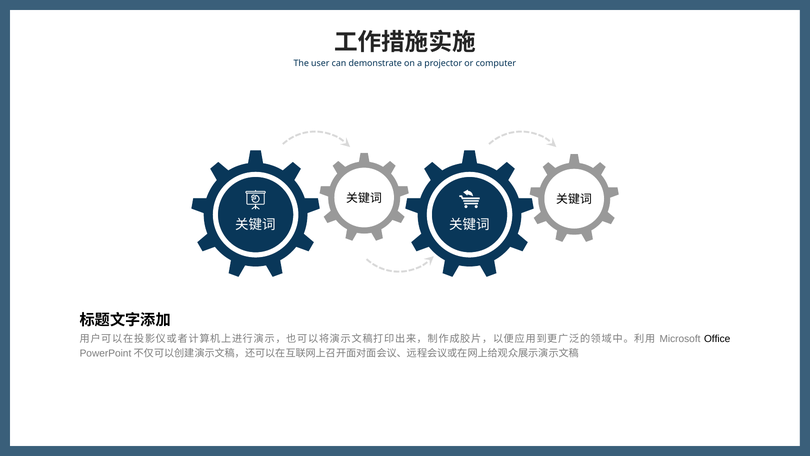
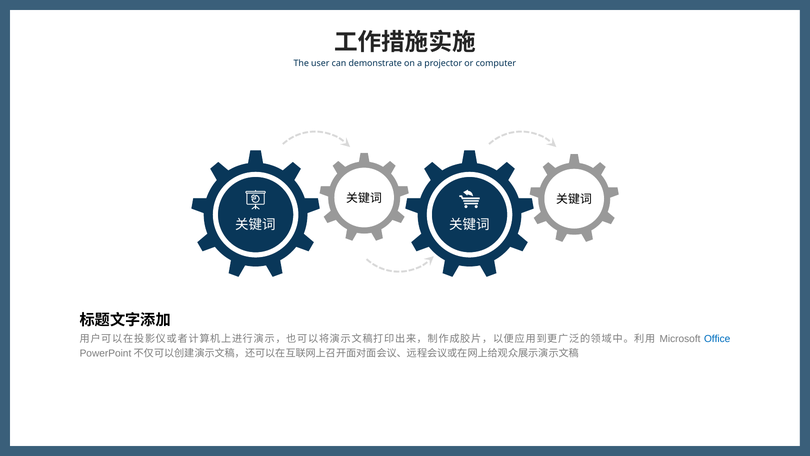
Office colour: black -> blue (717, 338)
